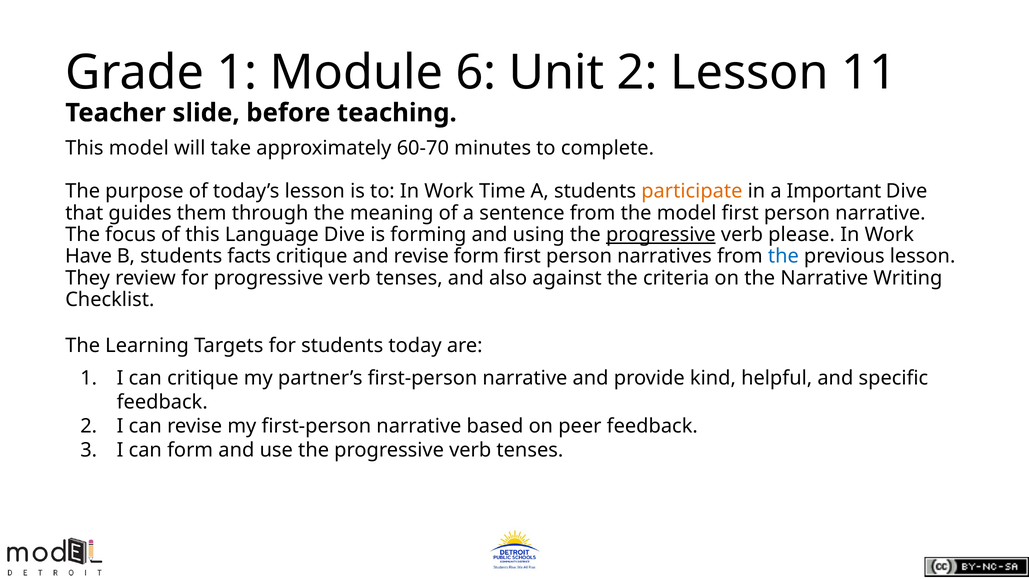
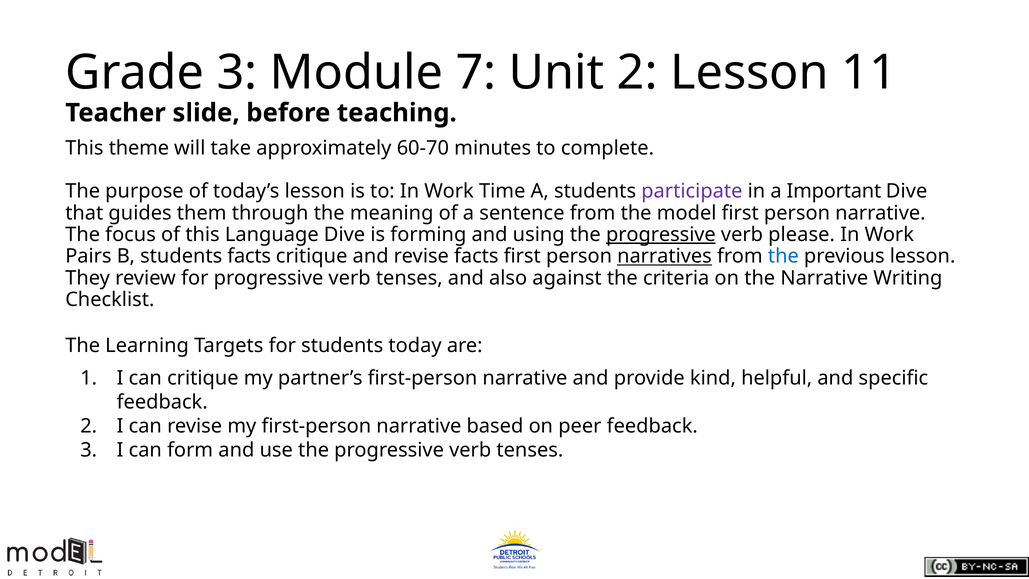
Grade 1: 1 -> 3 (237, 73)
6: 6 -> 7 (476, 73)
This model: model -> theme (139, 148)
participate colour: orange -> purple (692, 191)
Have: Have -> Pairs (88, 256)
revise form: form -> facts (476, 256)
narratives underline: none -> present (664, 256)
